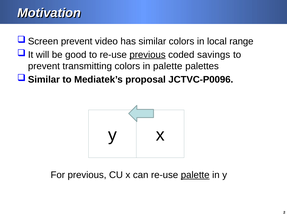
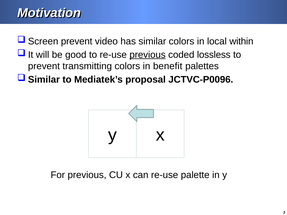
range: range -> within (241, 41)
savings: savings -> lossless (214, 55)
in palette: palette -> benefit (168, 66)
palette underline: present -> none (195, 175)
